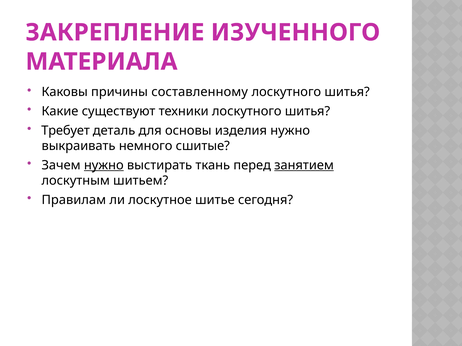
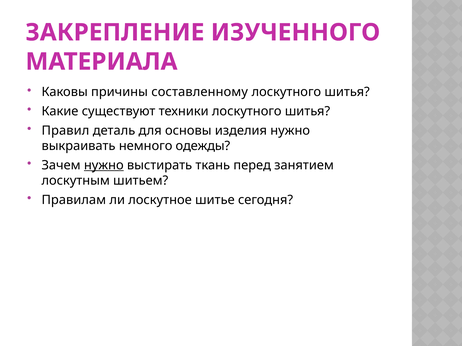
Требует: Требует -> Правил (65, 131)
сшитые: сшитые -> одежды (203, 146)
занятием underline: present -> none (304, 165)
